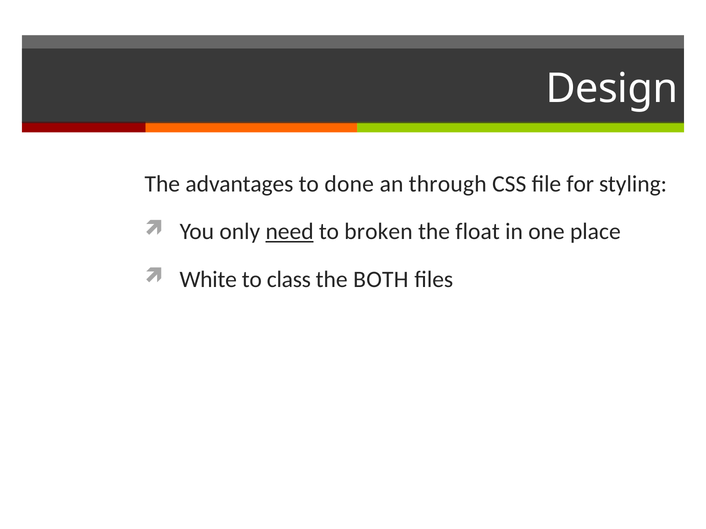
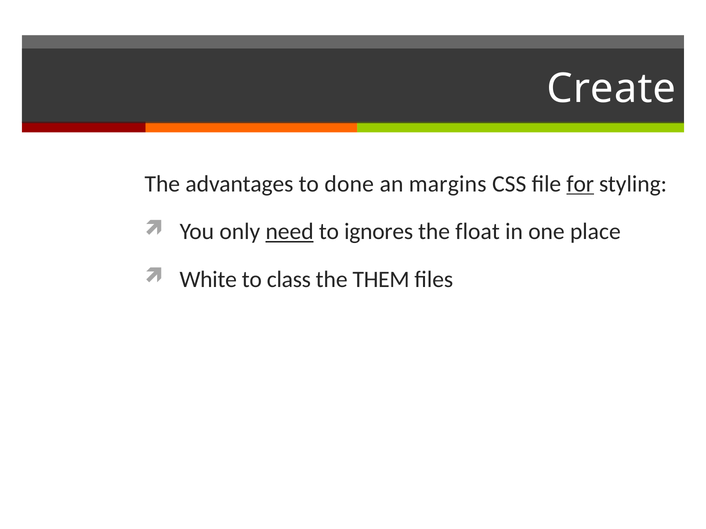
Design: Design -> Create (611, 89)
through: through -> margins (448, 184)
for underline: none -> present (580, 184)
broken: broken -> ignores (379, 232)
BOTH: BOTH -> THEM (381, 280)
